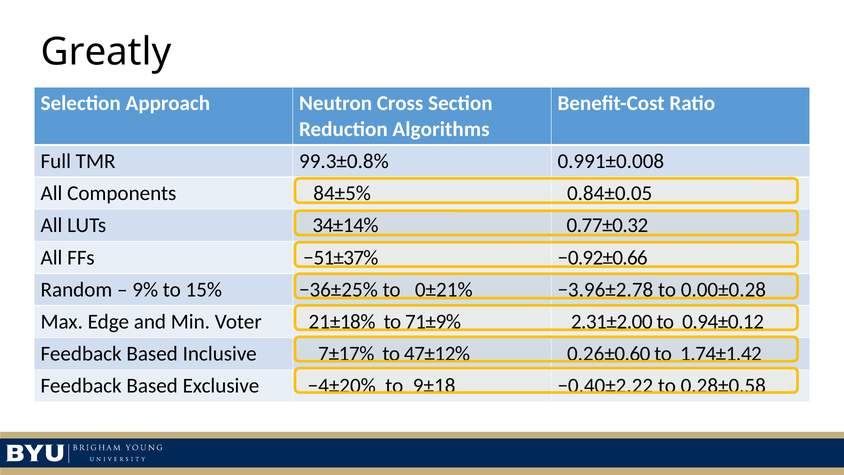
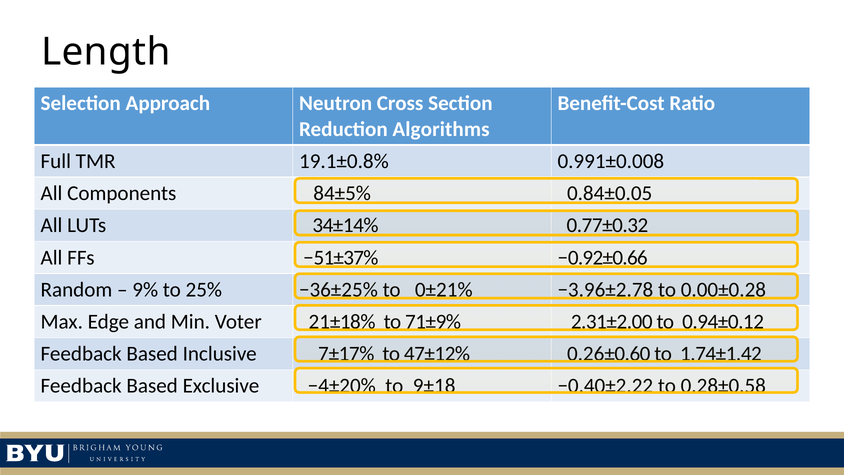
Greatly: Greatly -> Length (106, 52)
99.3±0.8%: 99.3±0.8% -> 19.1±0.8% (344, 161)
15%: 15% -> 25% (204, 290)
